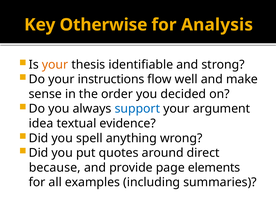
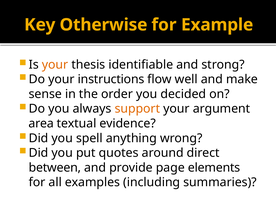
Analysis: Analysis -> Example (217, 25)
support colour: blue -> orange (137, 109)
idea: idea -> area (41, 123)
because: because -> between (55, 168)
